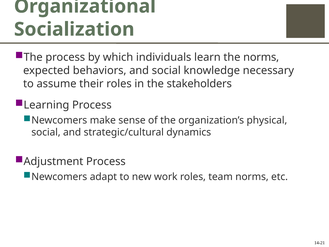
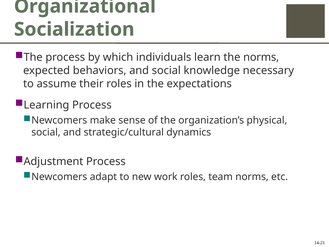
stakeholders: stakeholders -> expectations (199, 84)
